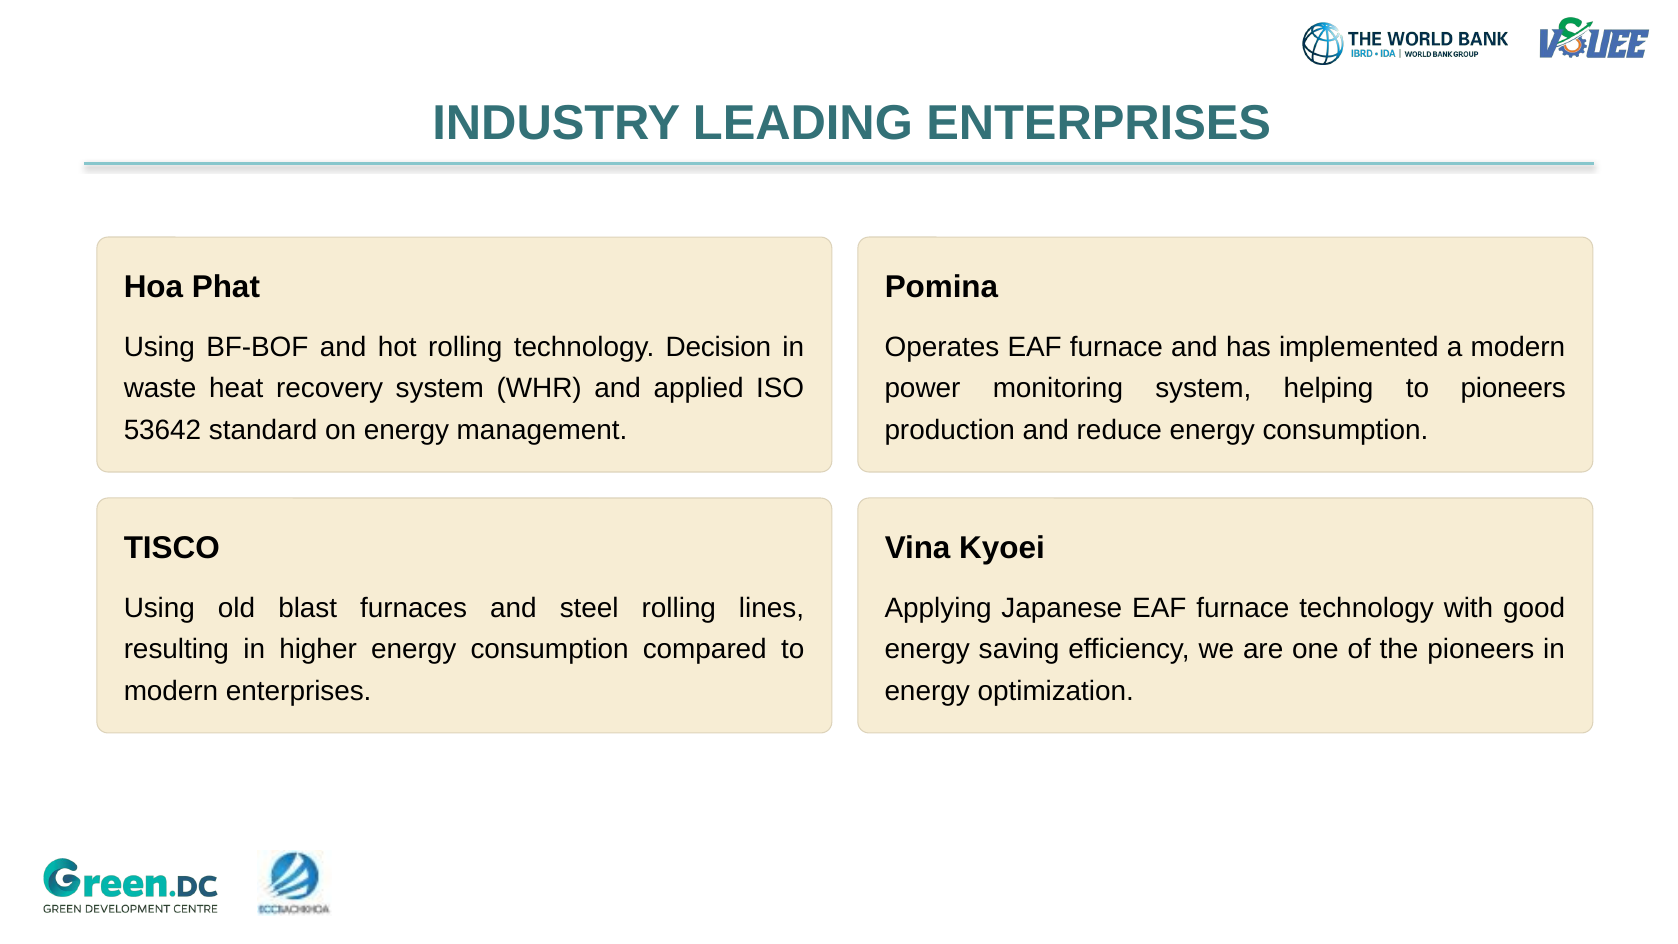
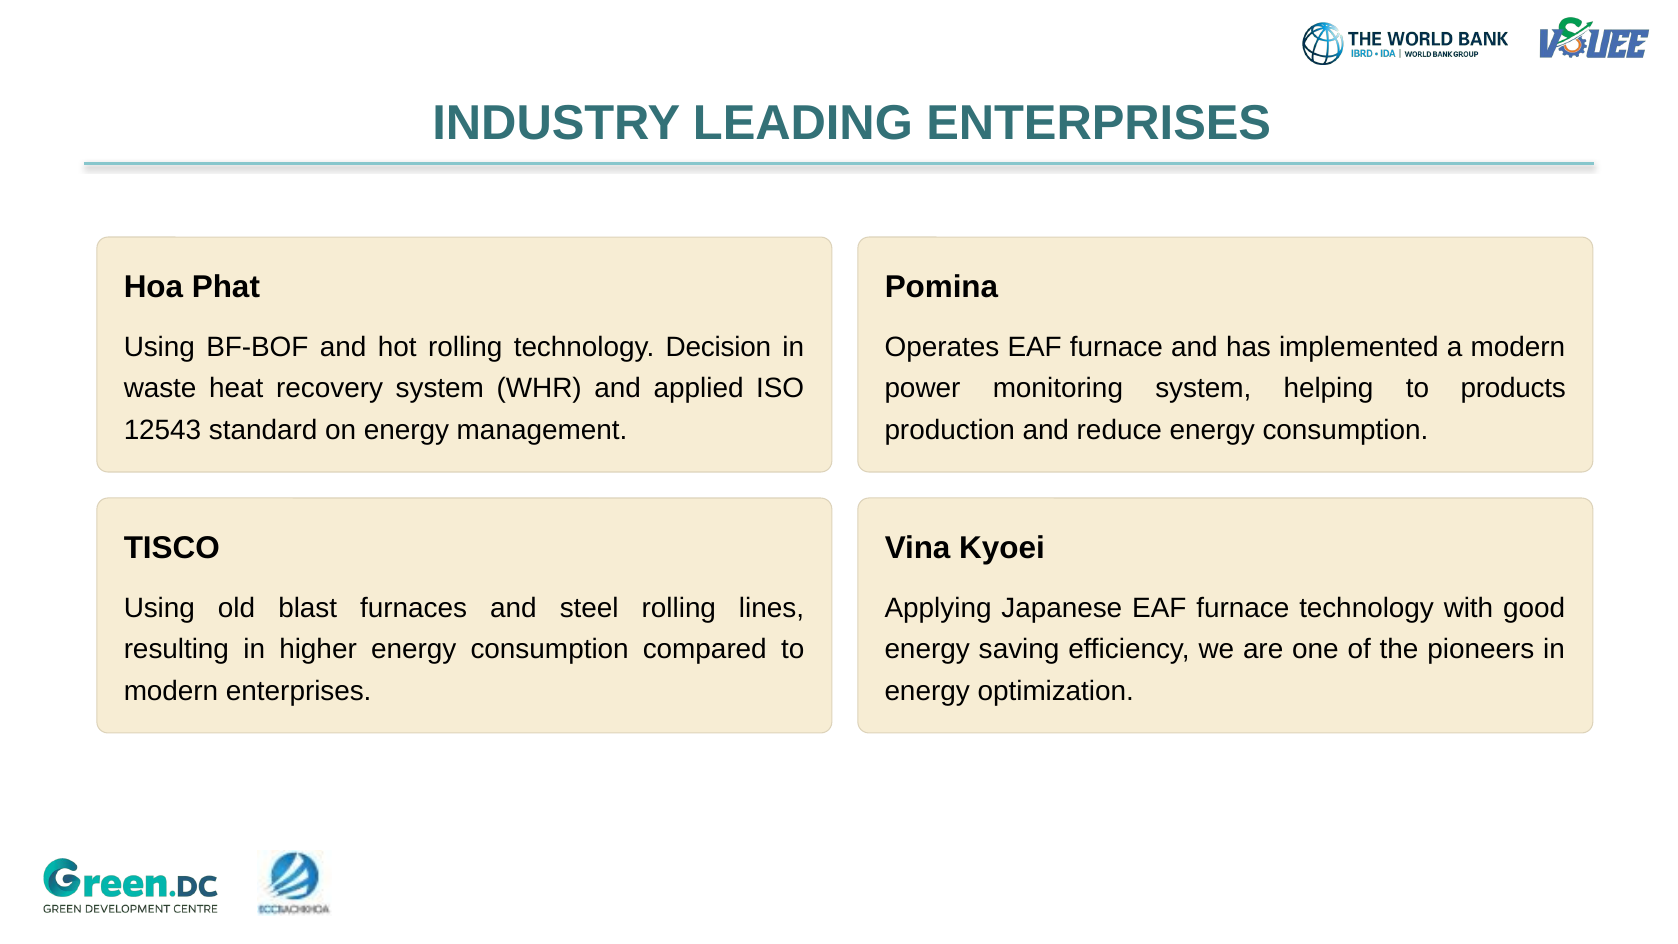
to pioneers: pioneers -> products (1513, 388)
53642: 53642 -> 12543 (162, 430)
